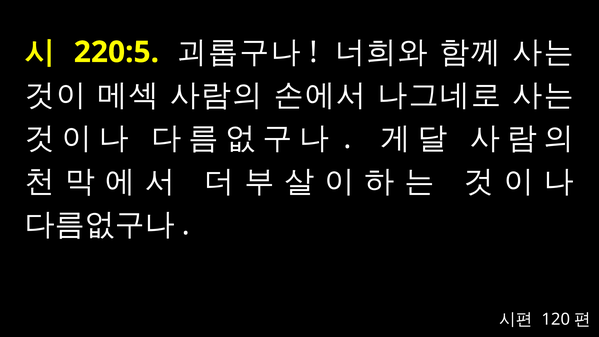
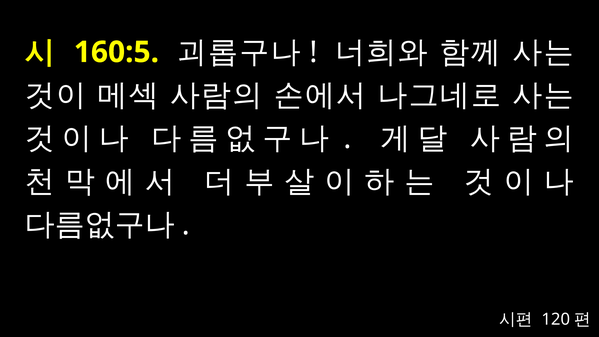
220:5: 220:5 -> 160:5 (116, 52)
